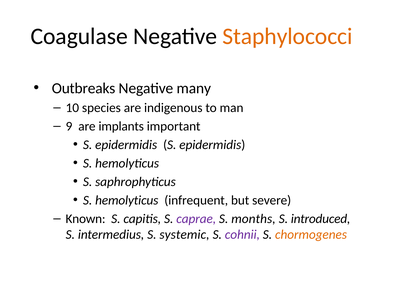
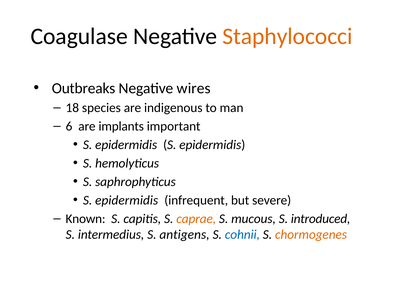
many: many -> wires (194, 88)
10: 10 -> 18 (72, 108)
9: 9 -> 6 (69, 126)
hemolyticus: hemolyticus -> epidermidis (127, 200)
caprae colour: purple -> orange (196, 218)
months: months -> mucous (254, 218)
systemic: systemic -> antigens (184, 234)
cohnii colour: purple -> blue (242, 234)
